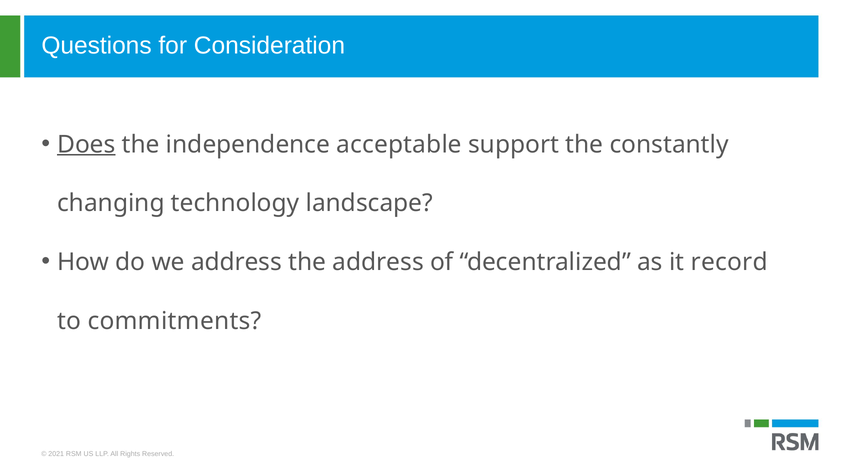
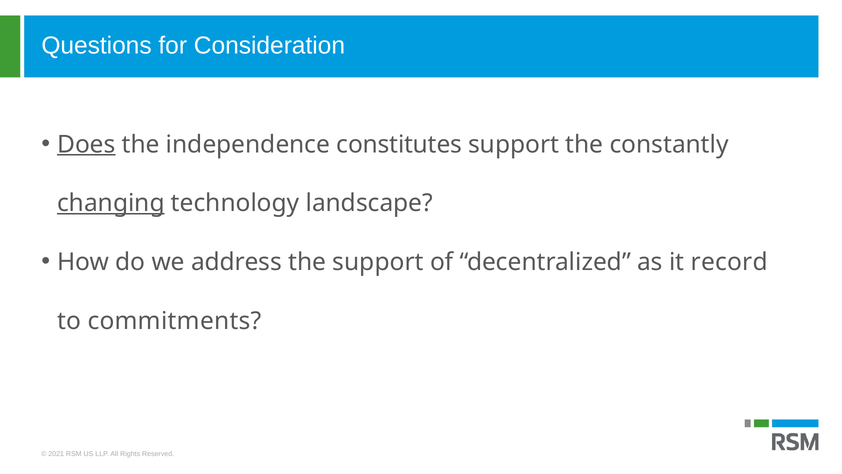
acceptable: acceptable -> constitutes (399, 144)
changing underline: none -> present (111, 203)
the address: address -> support (378, 262)
